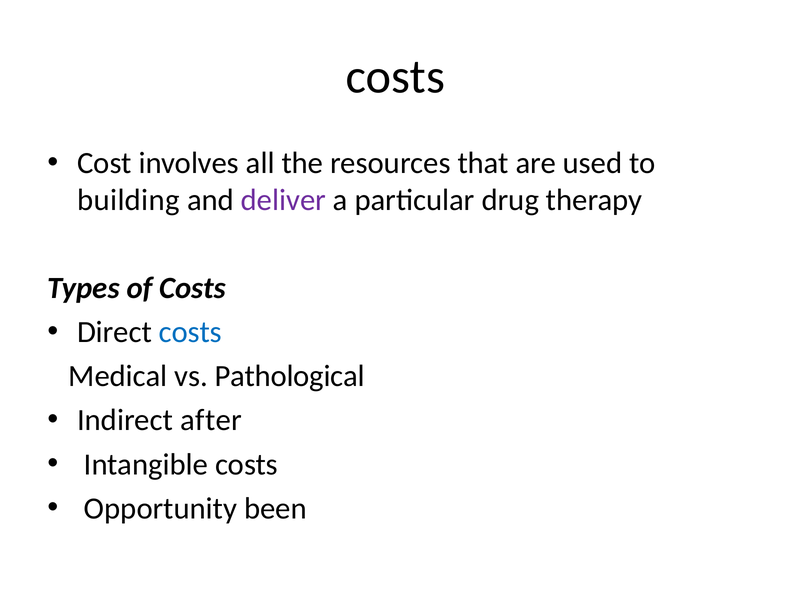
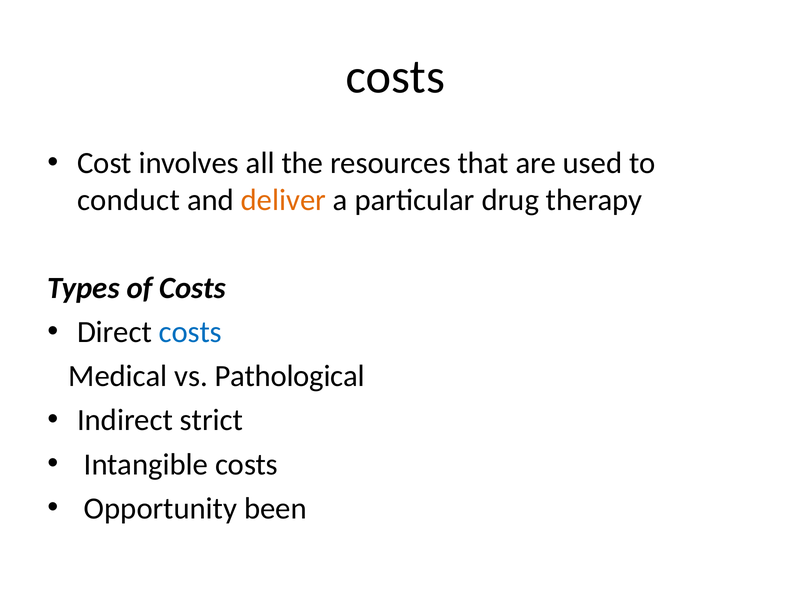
building: building -> conduct (128, 200)
deliver colour: purple -> orange (283, 200)
after: after -> strict (211, 420)
